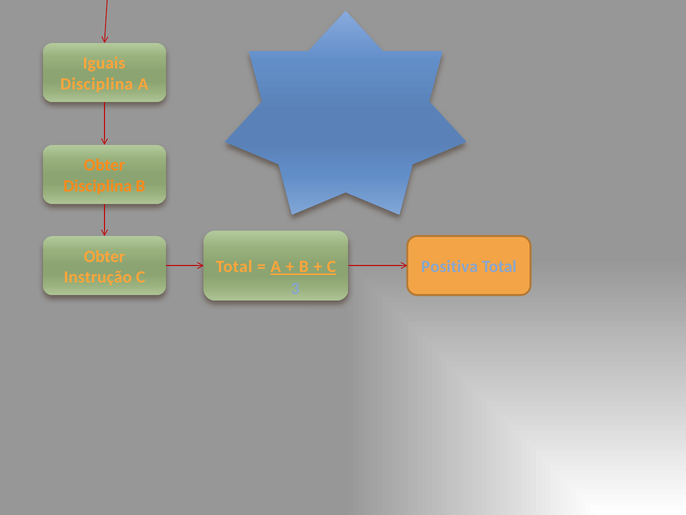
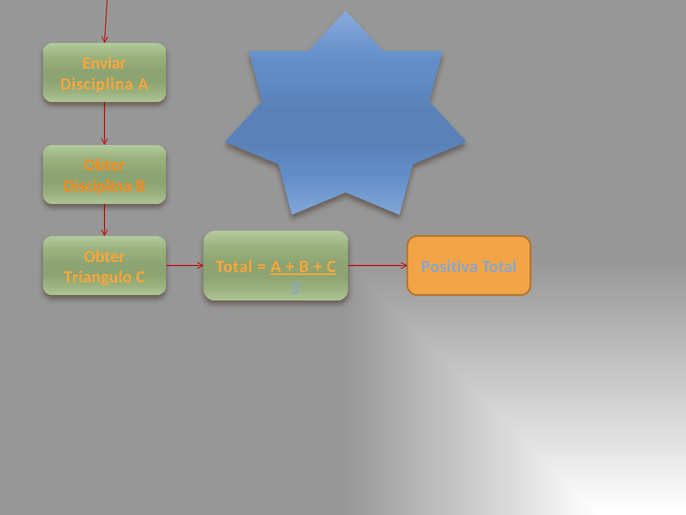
Iguais: Iguais -> Enviar (104, 63)
Instrução: Instrução -> Triangulo (98, 277)
